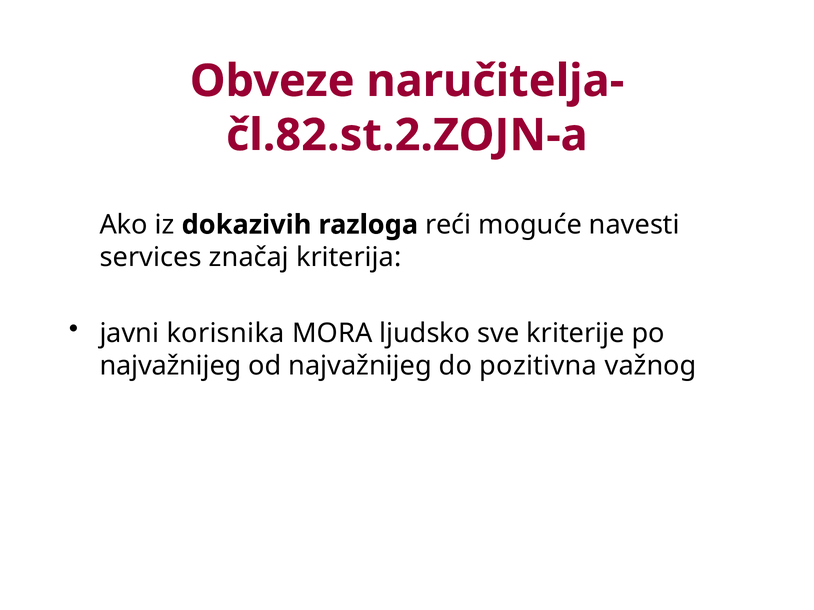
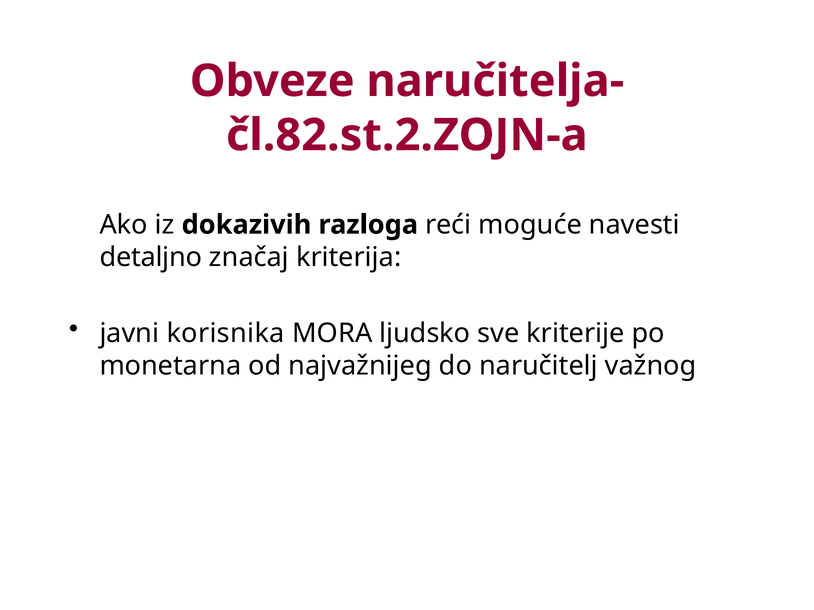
services: services -> detaljno (151, 258)
najvažnijeg: najvažnijeg -> monetarna (170, 366)
pozitivna: pozitivna -> naručitelj (538, 366)
